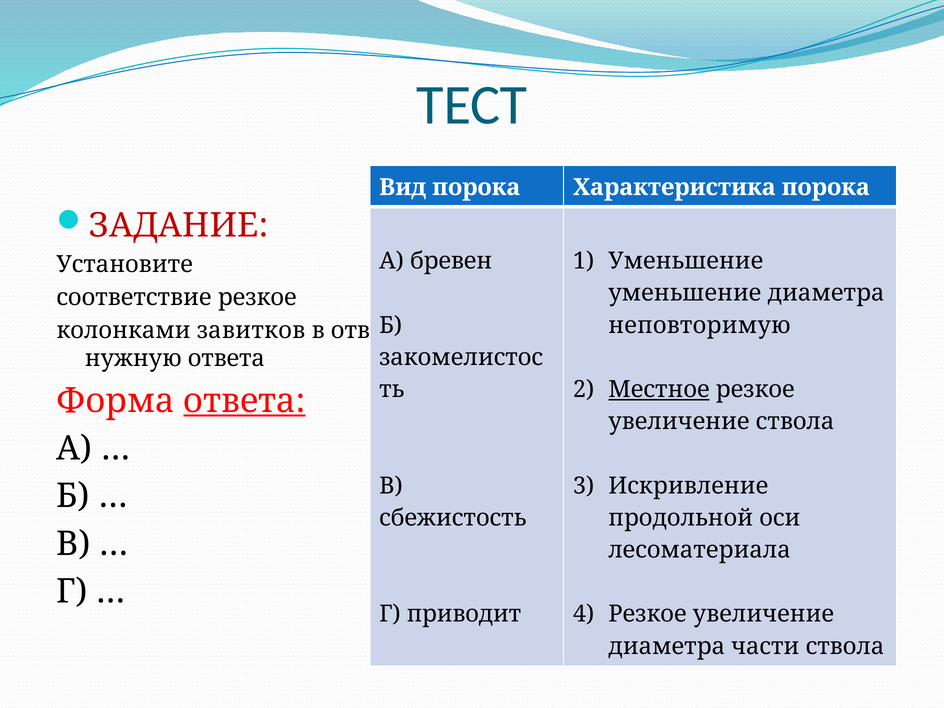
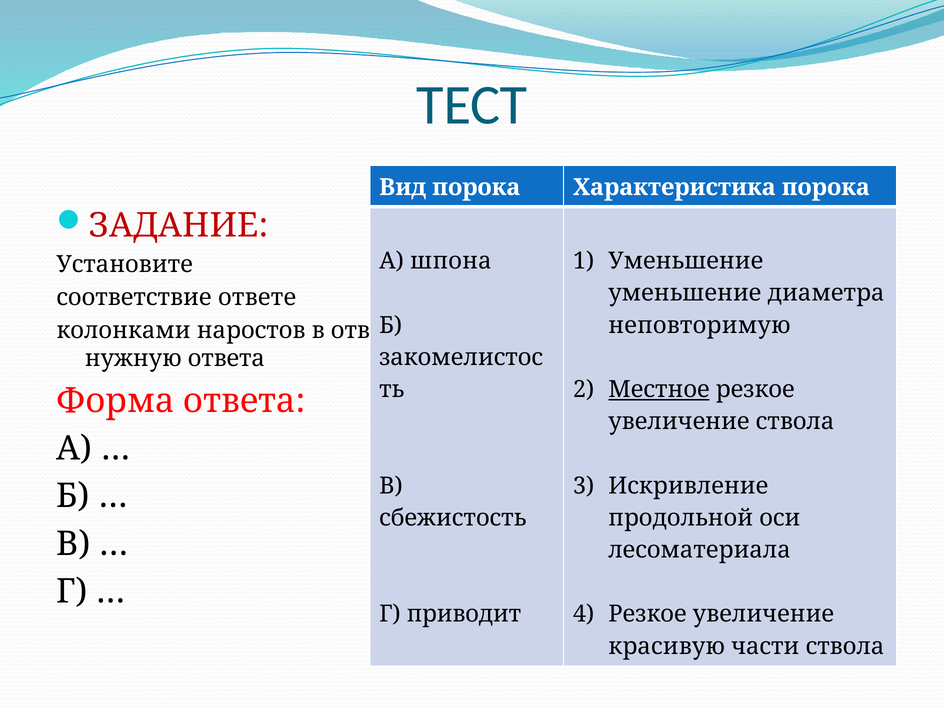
бревен: бревен -> шпона (451, 261)
соответствие резкое: резкое -> ответе (257, 297)
завитков: завитков -> наростов (251, 330)
ответа underline: present -> none (245, 401)
диаметра: диаметра -> красивую (667, 646)
